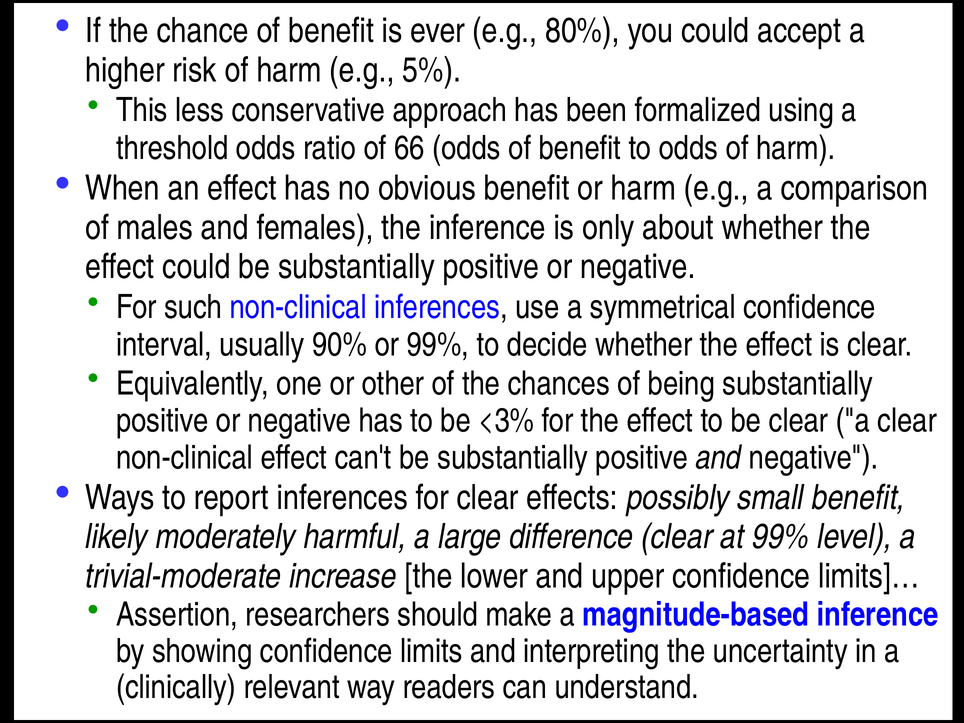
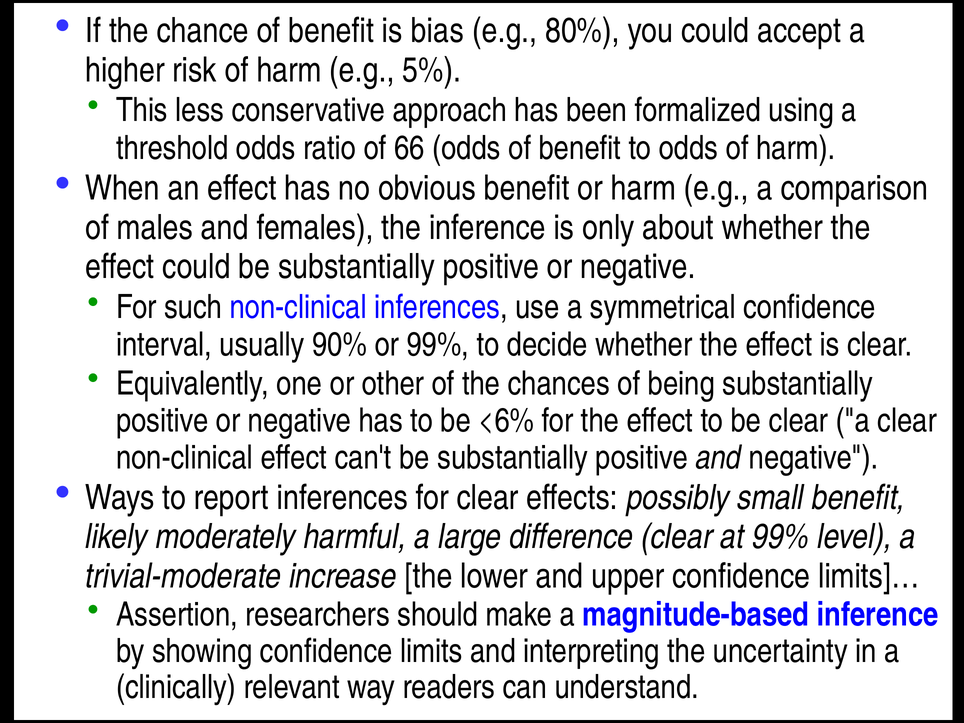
ever: ever -> bias (437, 31)
<3%: <3% -> <6% (506, 421)
